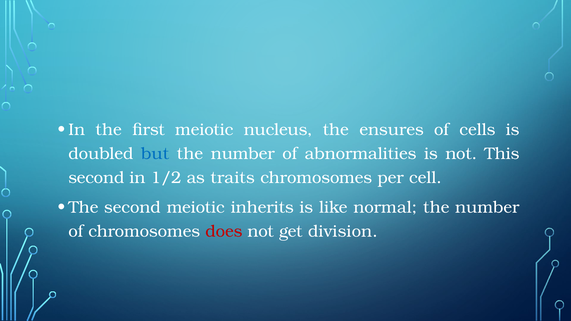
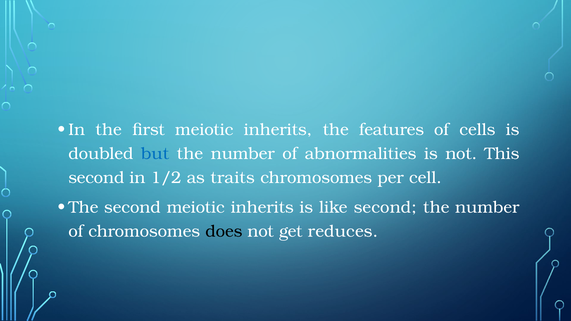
first meiotic nucleus: nucleus -> inherits (278, 130)
ensures: ensures -> features (392, 130)
like normal: normal -> second (385, 208)
does colour: red -> black (224, 232)
division: division -> reduces (343, 232)
